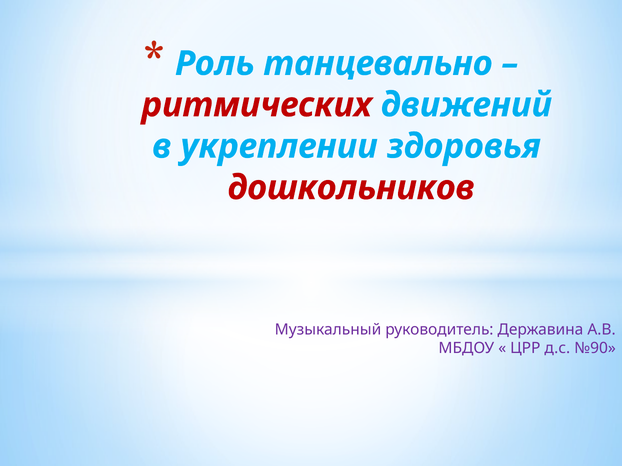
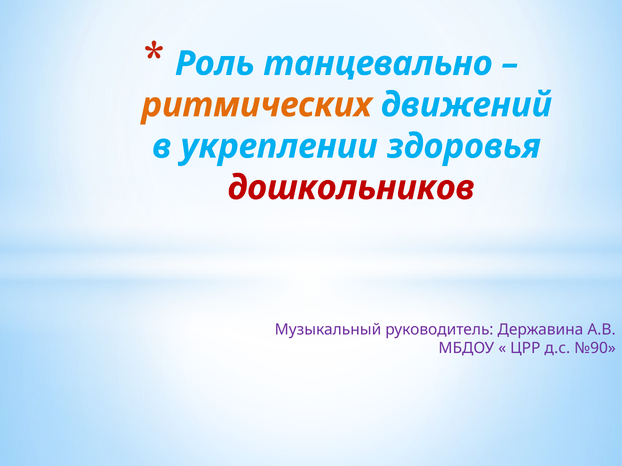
ритмических colour: red -> orange (257, 105)
